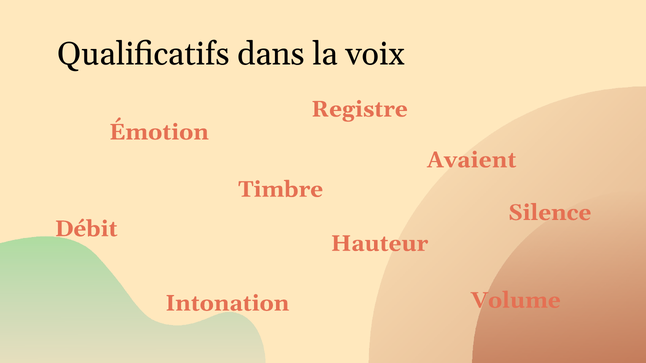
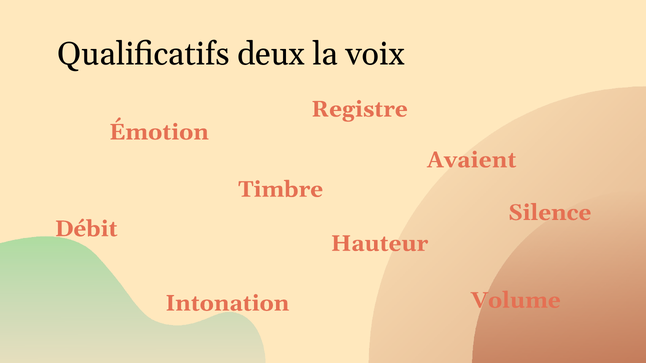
dans: dans -> deux (271, 54)
